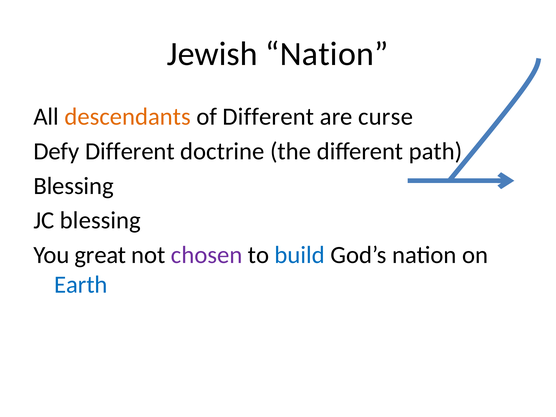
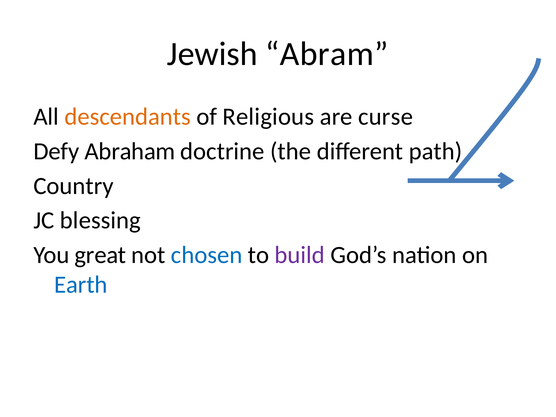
Jewish Nation: Nation -> Abram (327, 54)
of Different: Different -> Religious (268, 117)
Defy Different: Different -> Abraham (130, 151)
Blessing: Blessing -> Country (73, 186)
chosen colour: purple -> blue (207, 255)
build colour: blue -> purple (300, 255)
